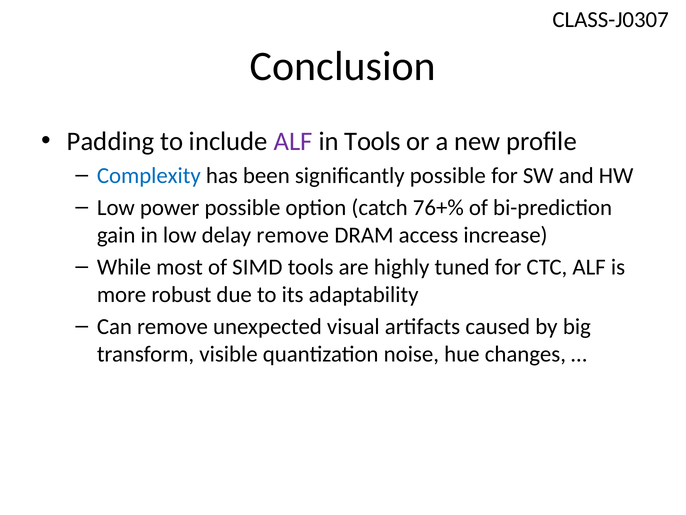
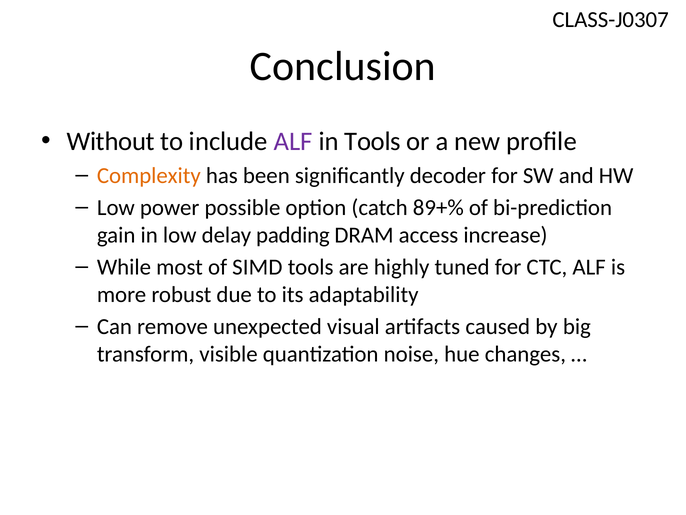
Padding: Padding -> Without (111, 141)
Complexity colour: blue -> orange (149, 175)
significantly possible: possible -> decoder (448, 175)
76+%: 76+% -> 89+% (438, 207)
delay remove: remove -> padding (293, 235)
